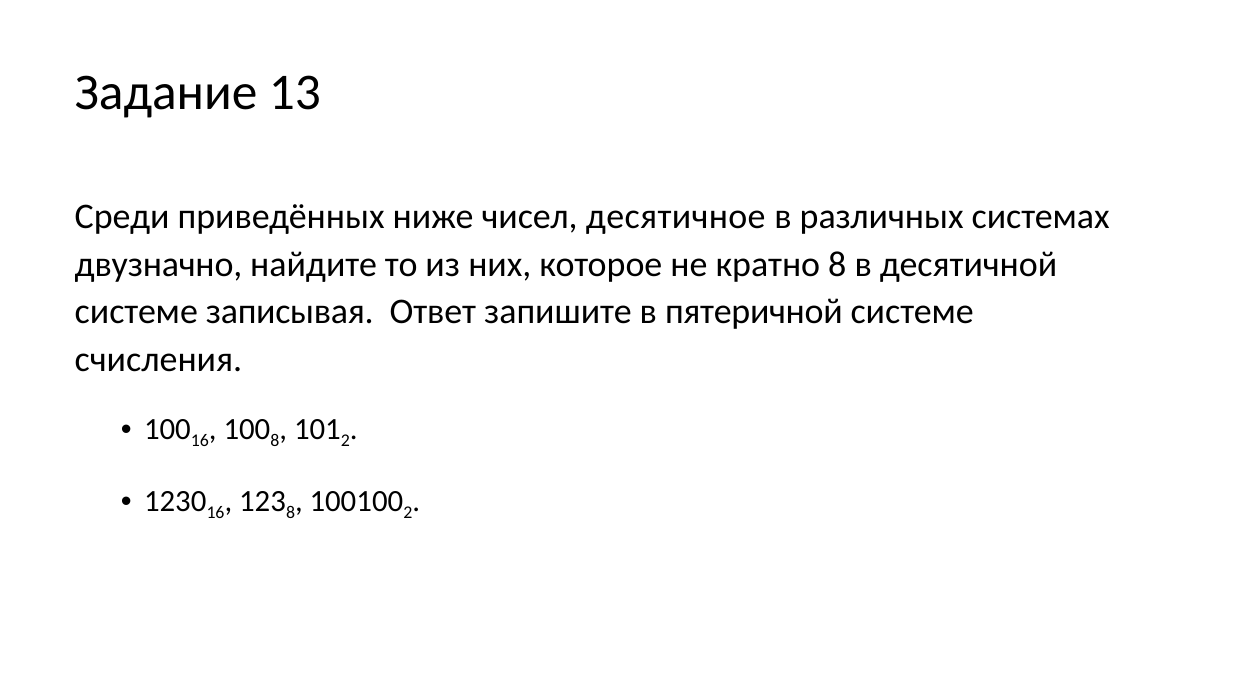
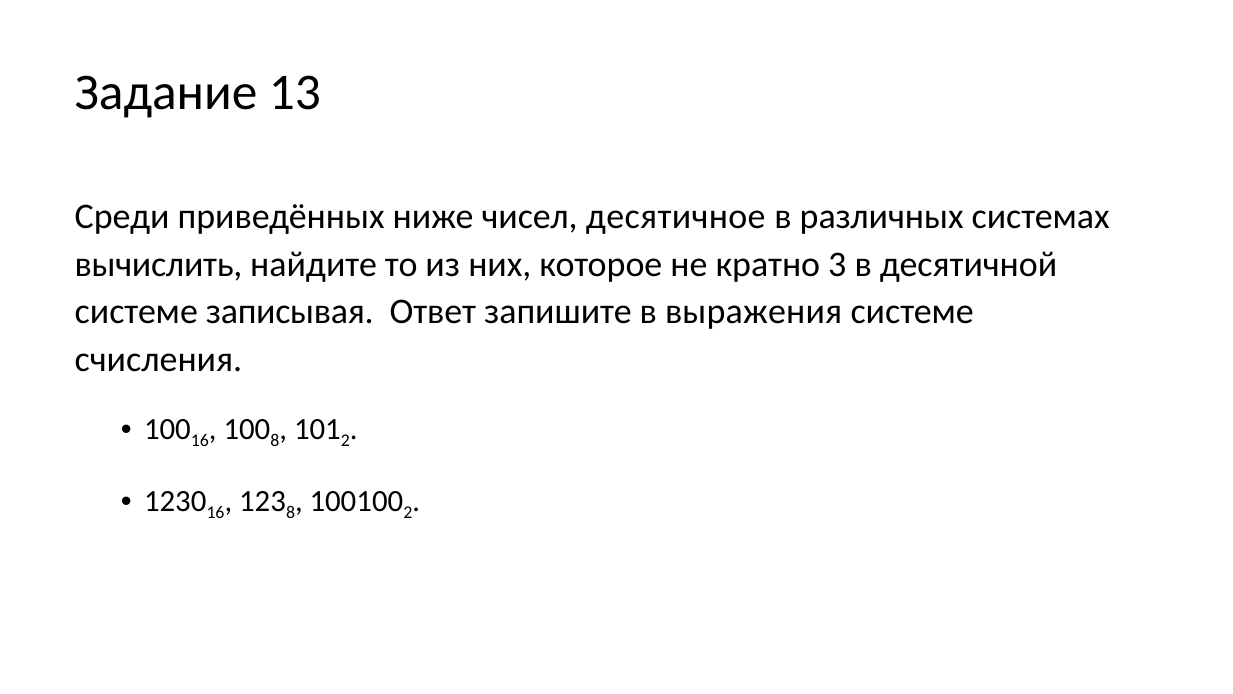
двузначно: двузначно -> вычислить (159, 264)
кратно 8: 8 -> 3 (837, 264)
пятеричной: пятеричной -> выражения (754, 312)
